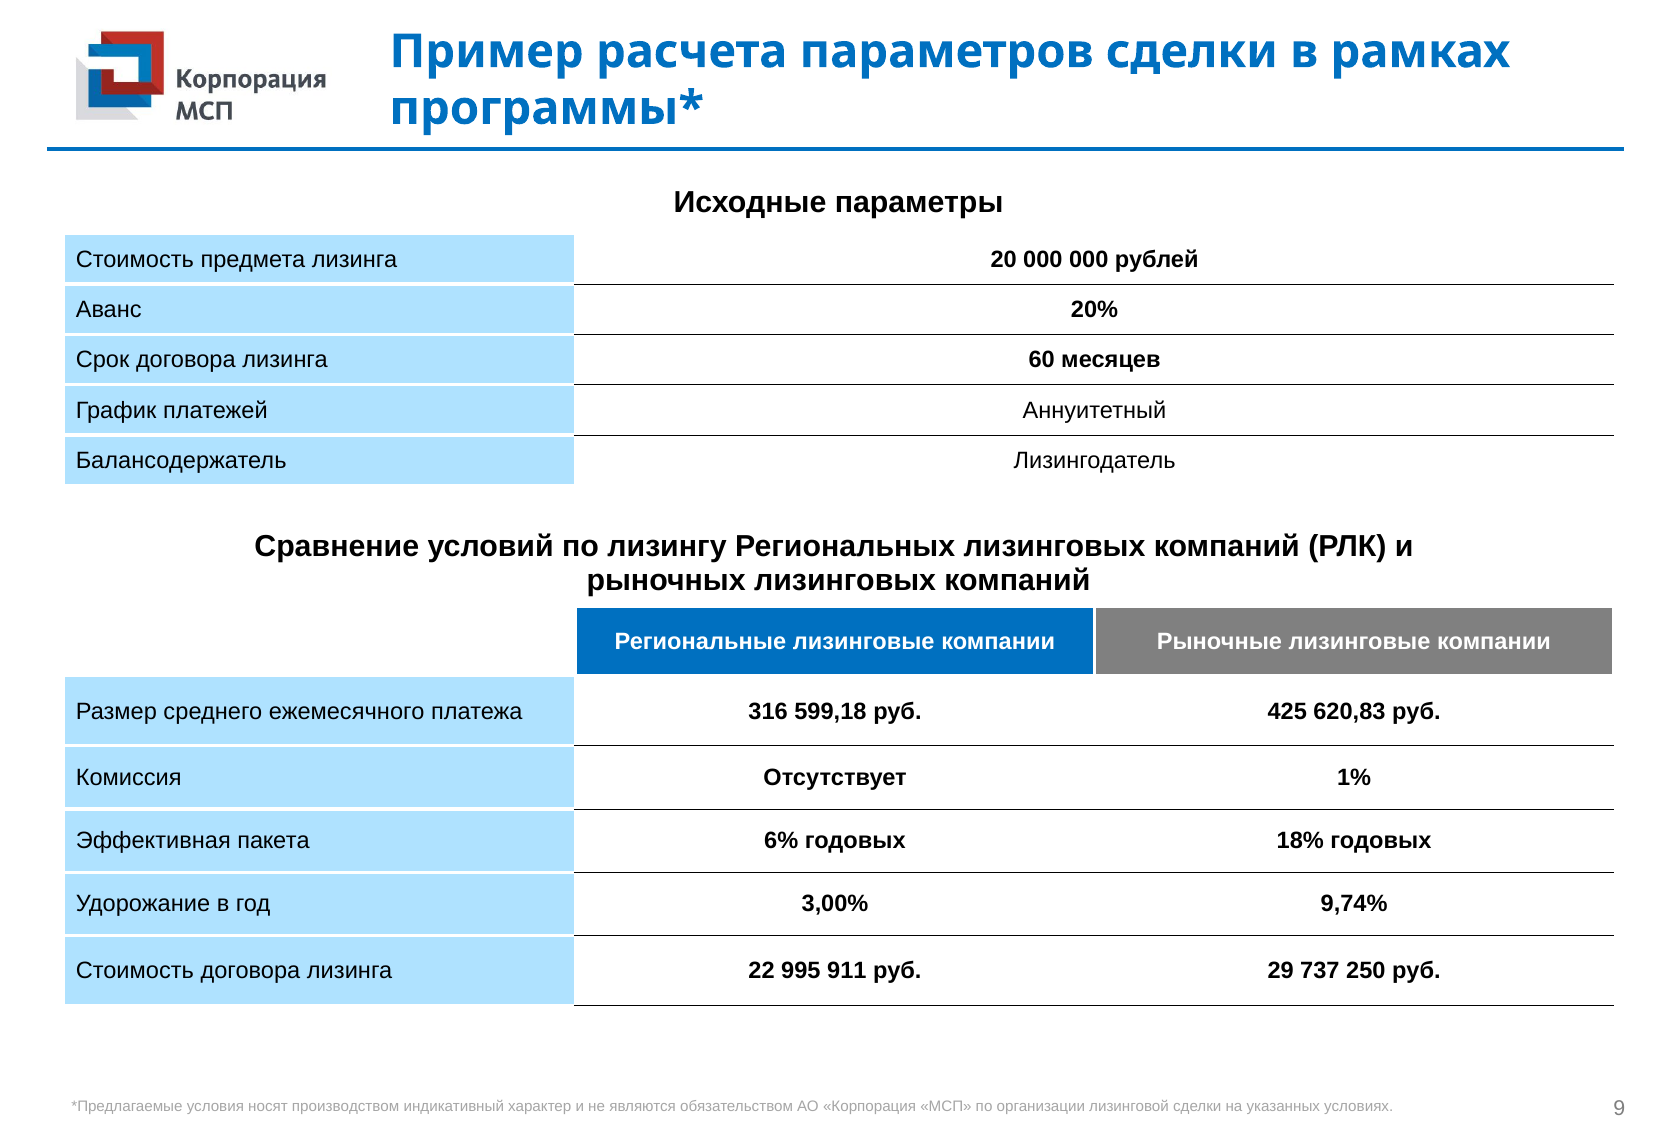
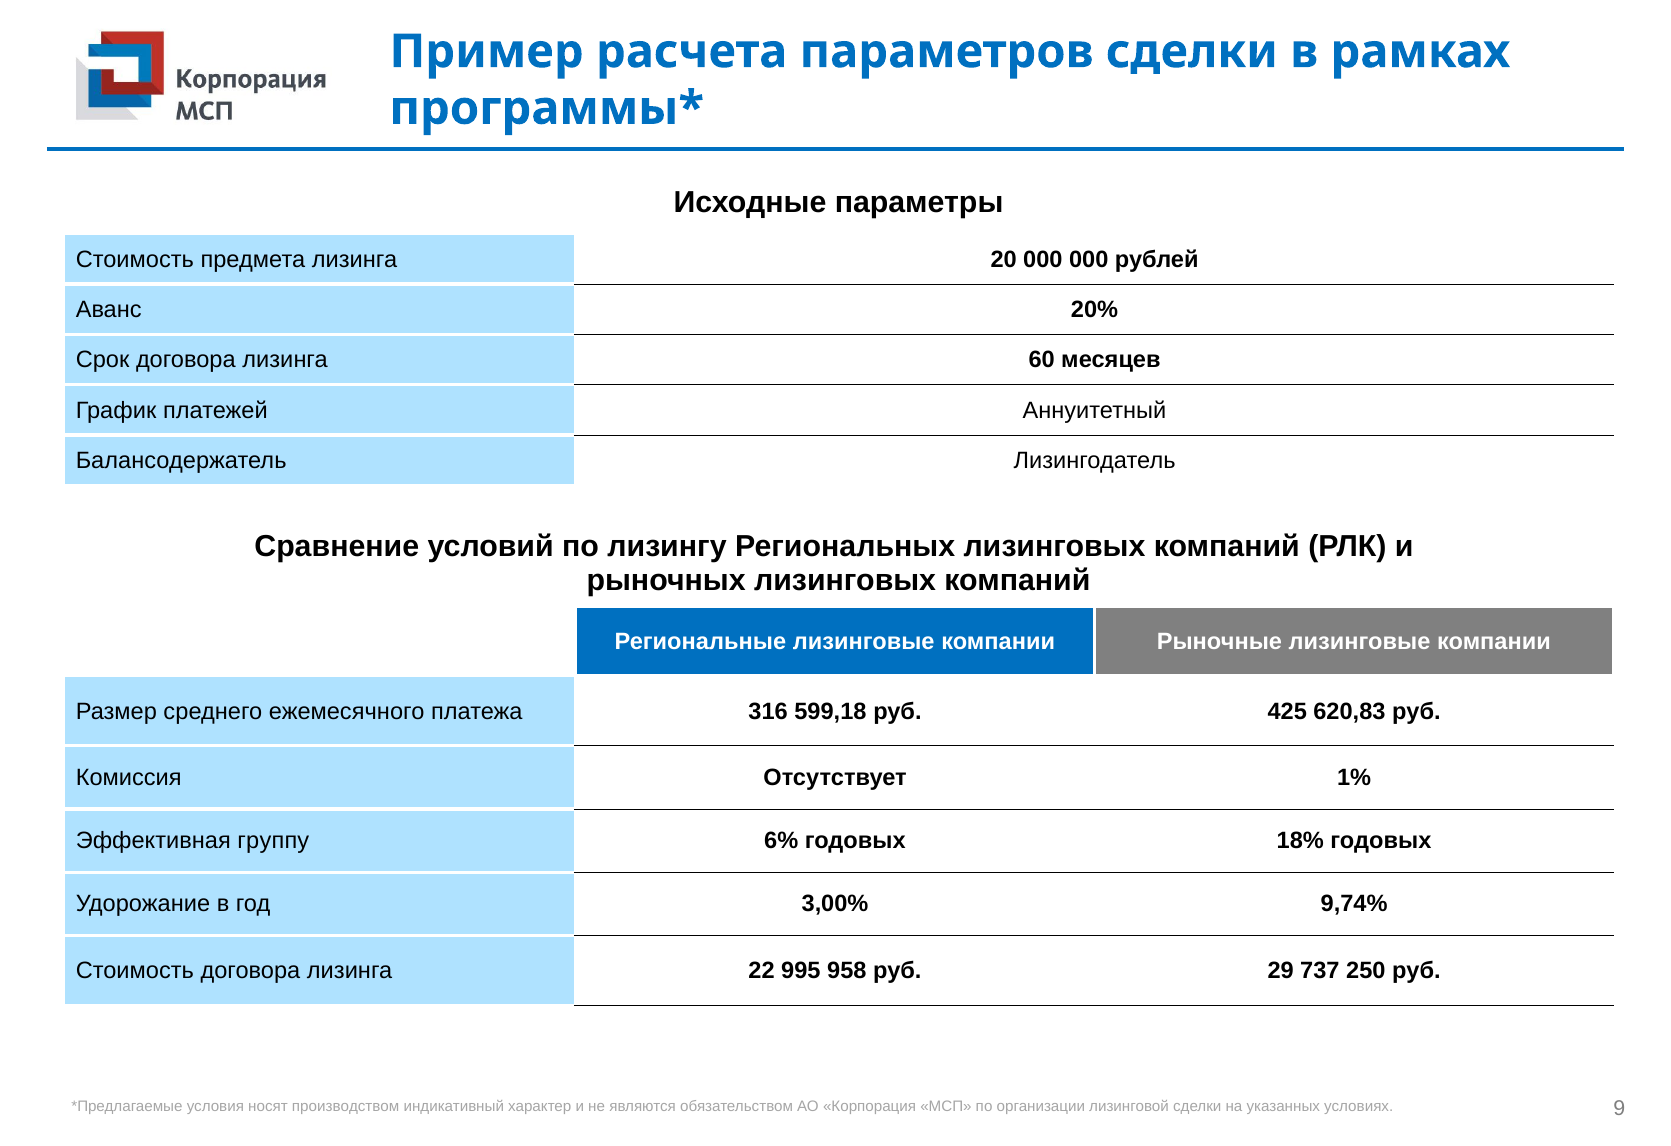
пакета: пакета -> группу (273, 841)
911: 911 -> 958 (847, 971)
